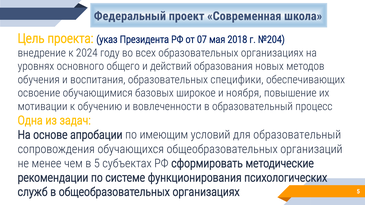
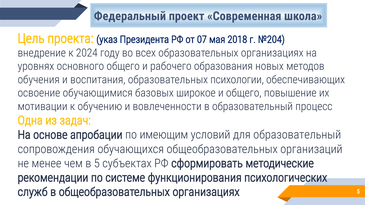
действий: действий -> рабочего (171, 66)
специфики: специфики -> психологии (237, 80)
и ноября: ноября -> общего (244, 93)
